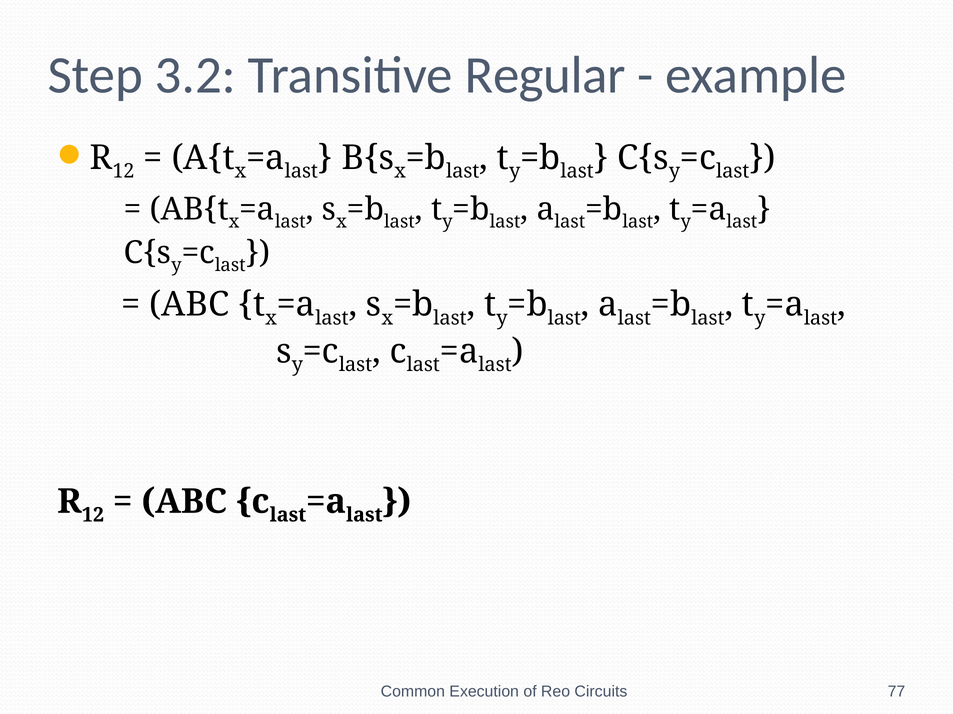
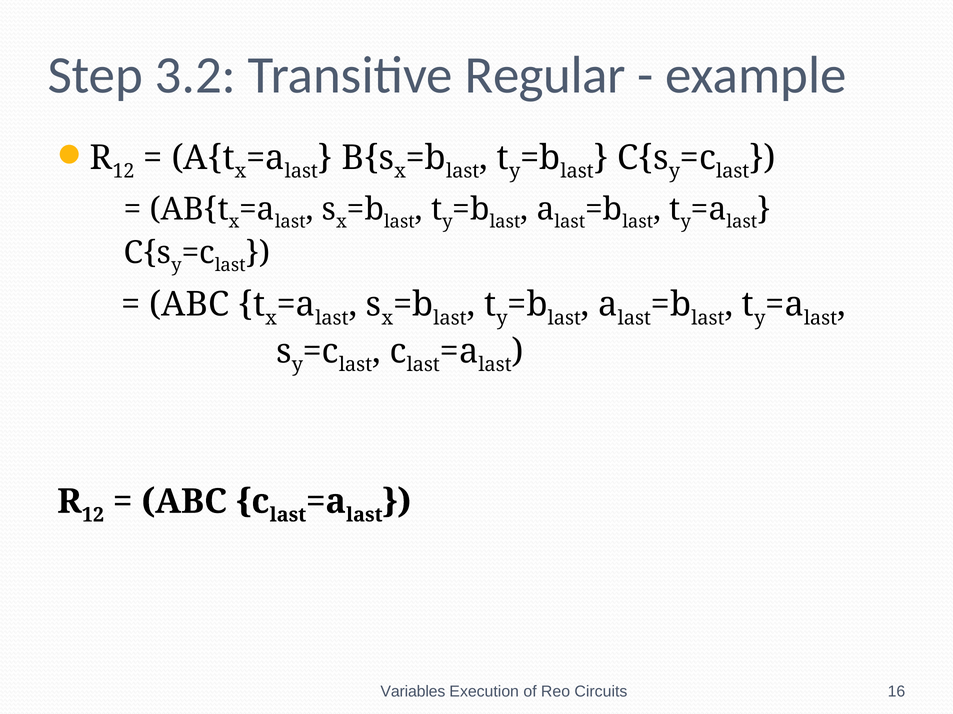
Common: Common -> Variables (413, 692)
77: 77 -> 16 (897, 692)
